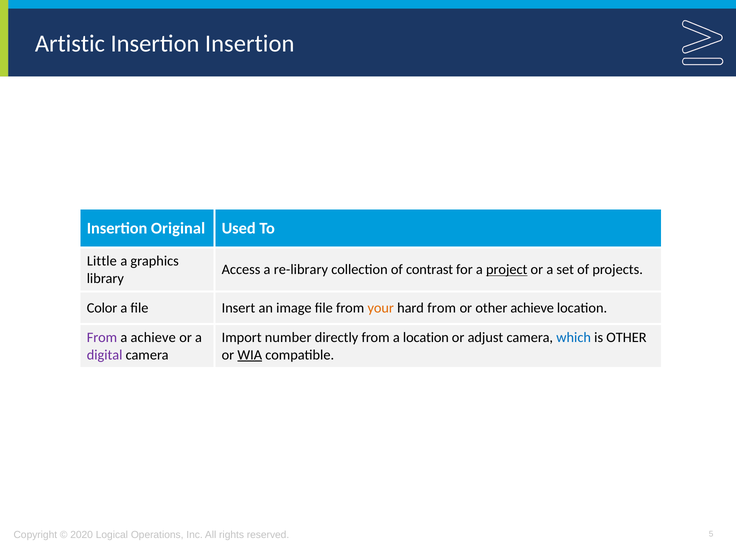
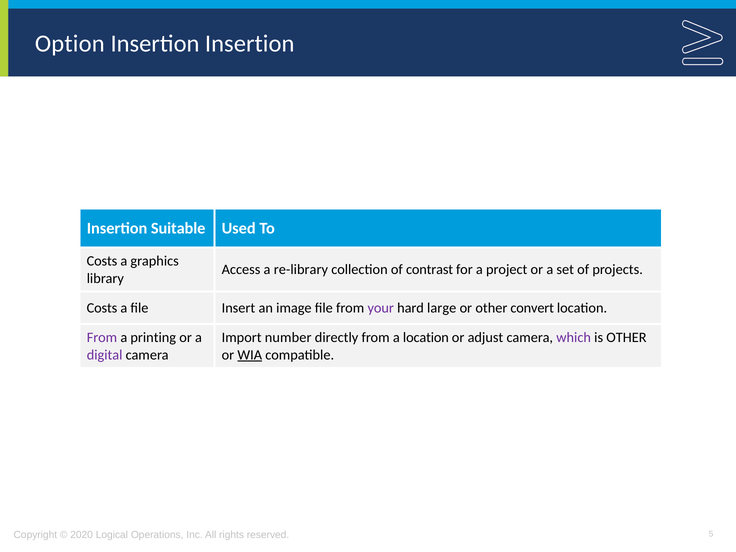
Artistic: Artistic -> Option (70, 44)
Original: Original -> Suitable (178, 228)
Little: Little -> Costs (102, 261)
project underline: present -> none (507, 270)
Color: Color -> Costs (102, 308)
your colour: orange -> purple (381, 308)
hard from: from -> large (442, 308)
other achieve: achieve -> convert (532, 308)
a achieve: achieve -> printing (153, 337)
which colour: blue -> purple (574, 337)
